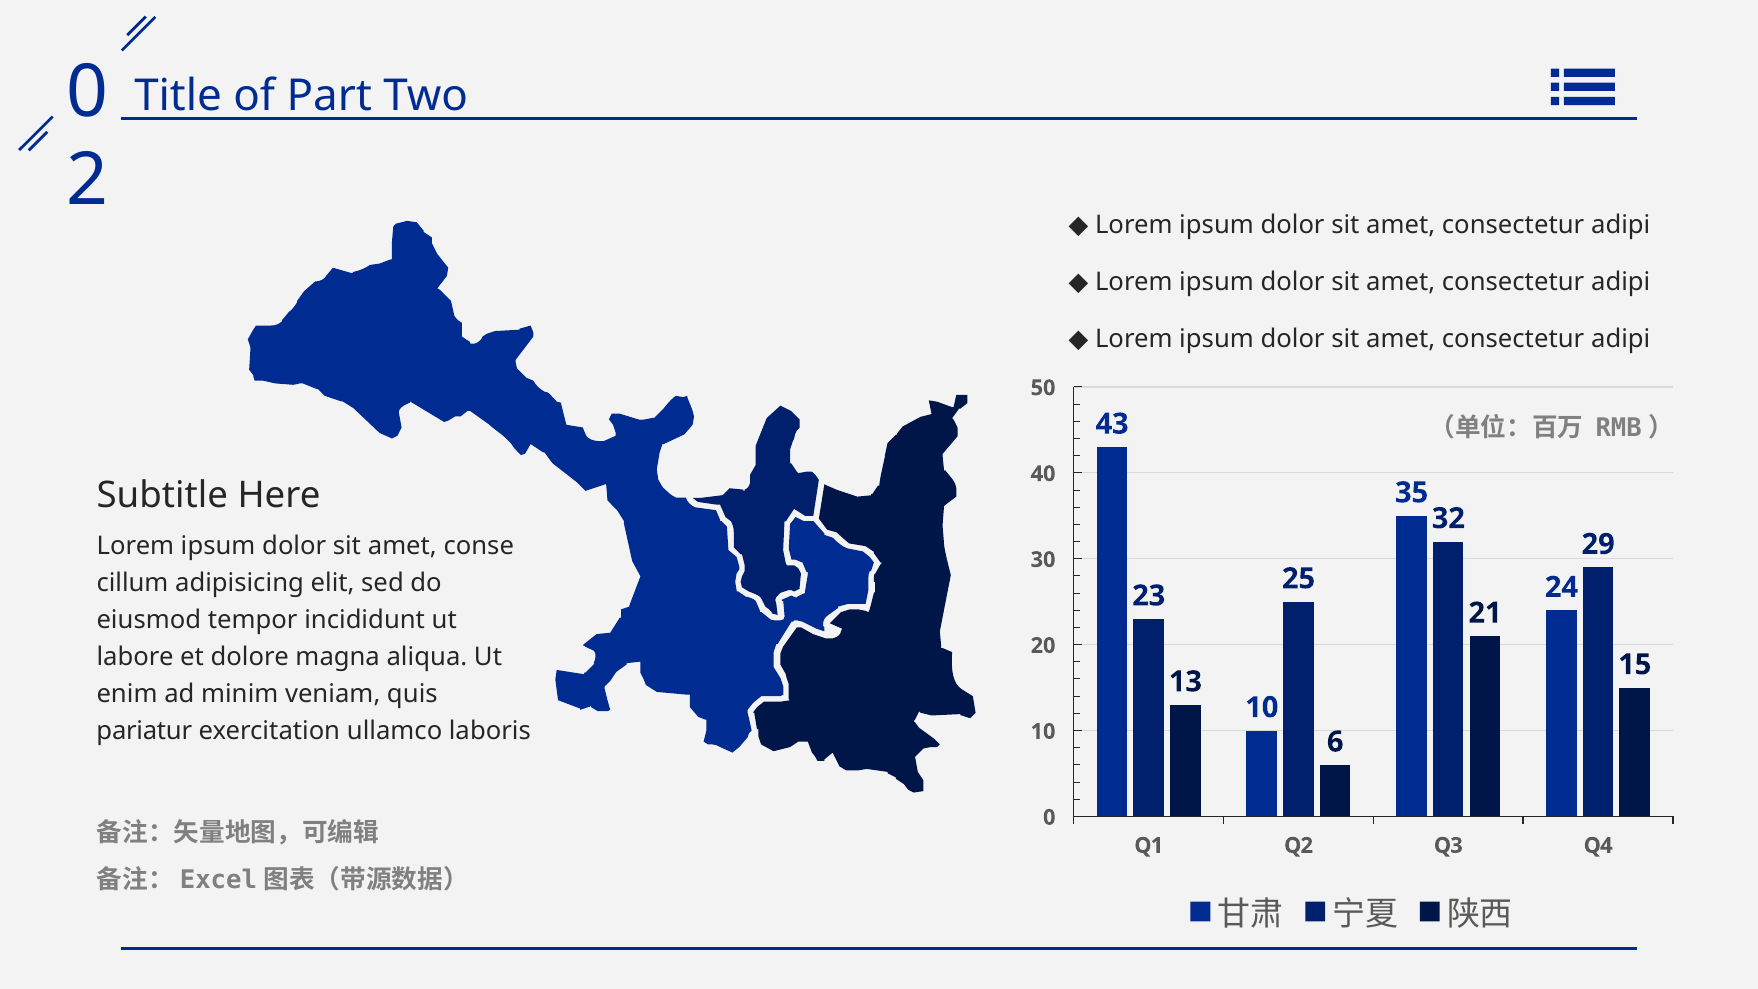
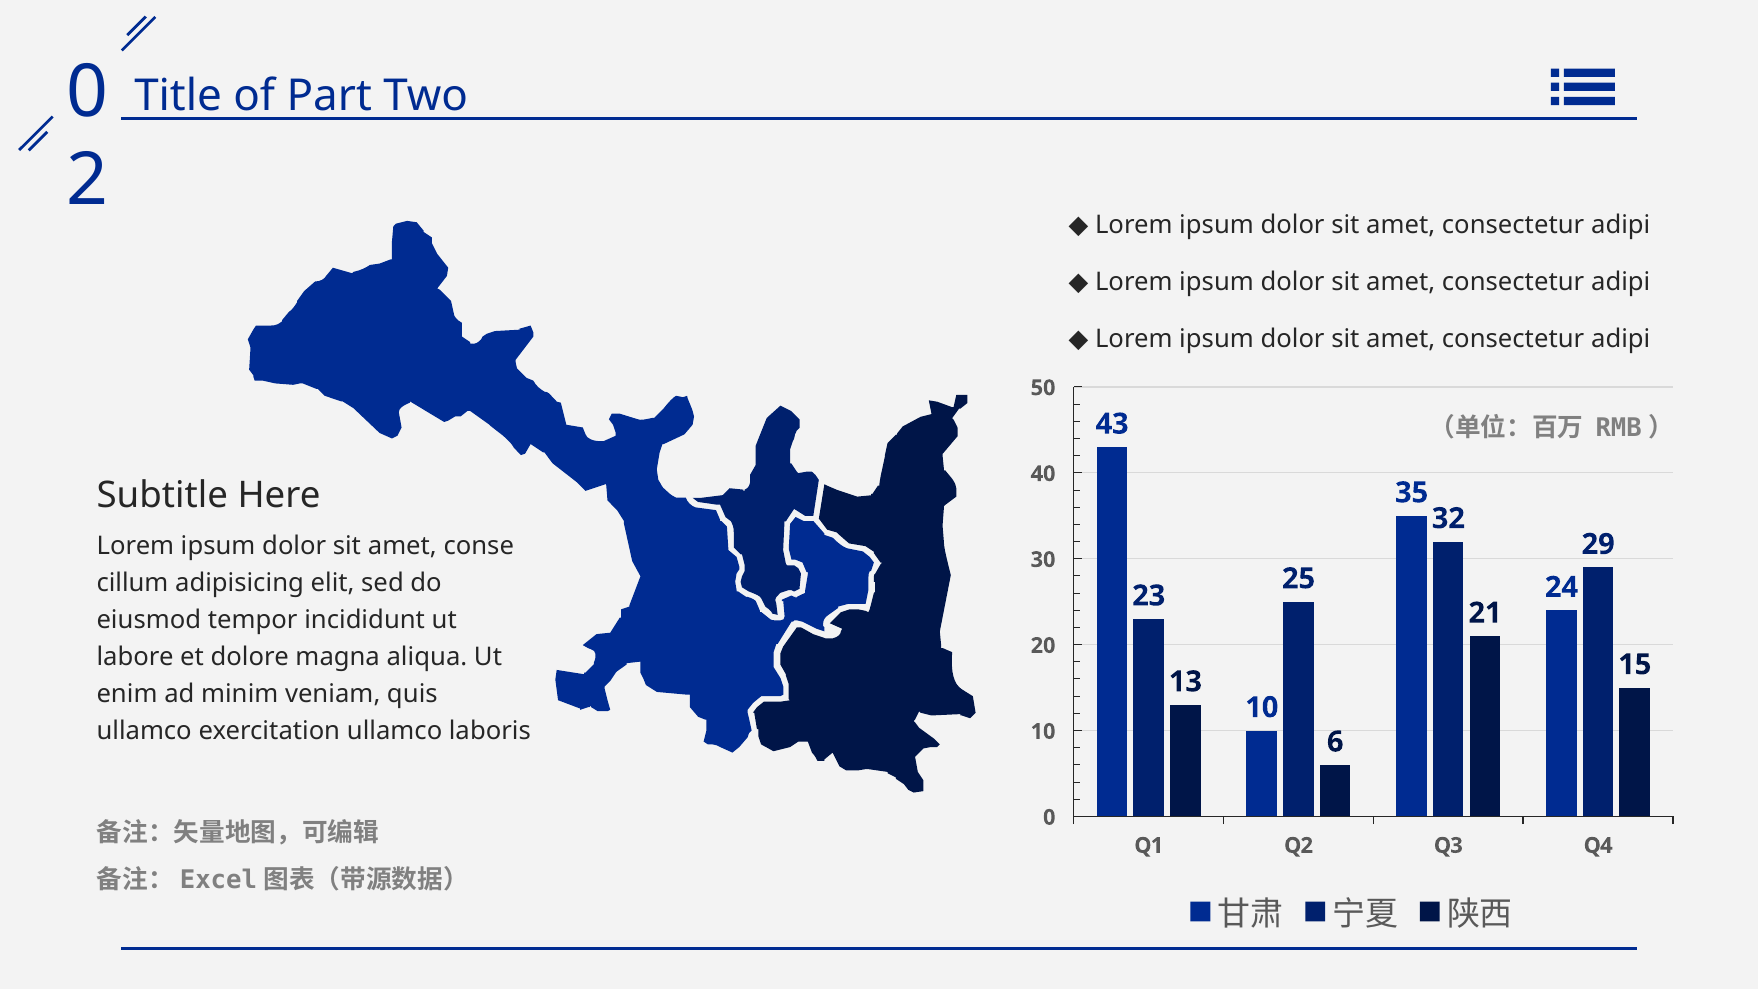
pariatur: pariatur -> ullamco (144, 731)
